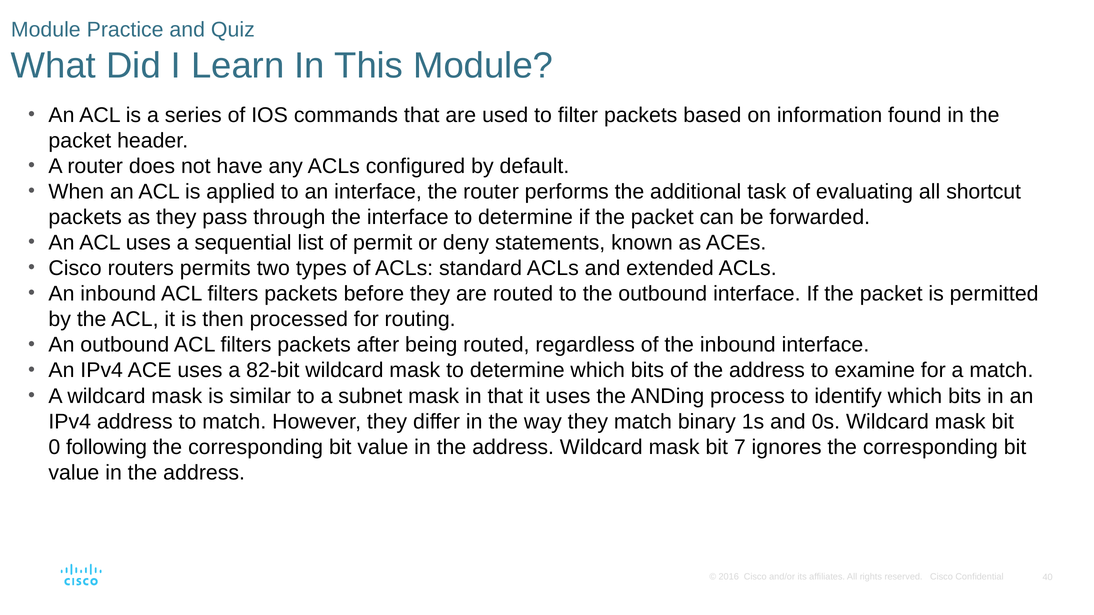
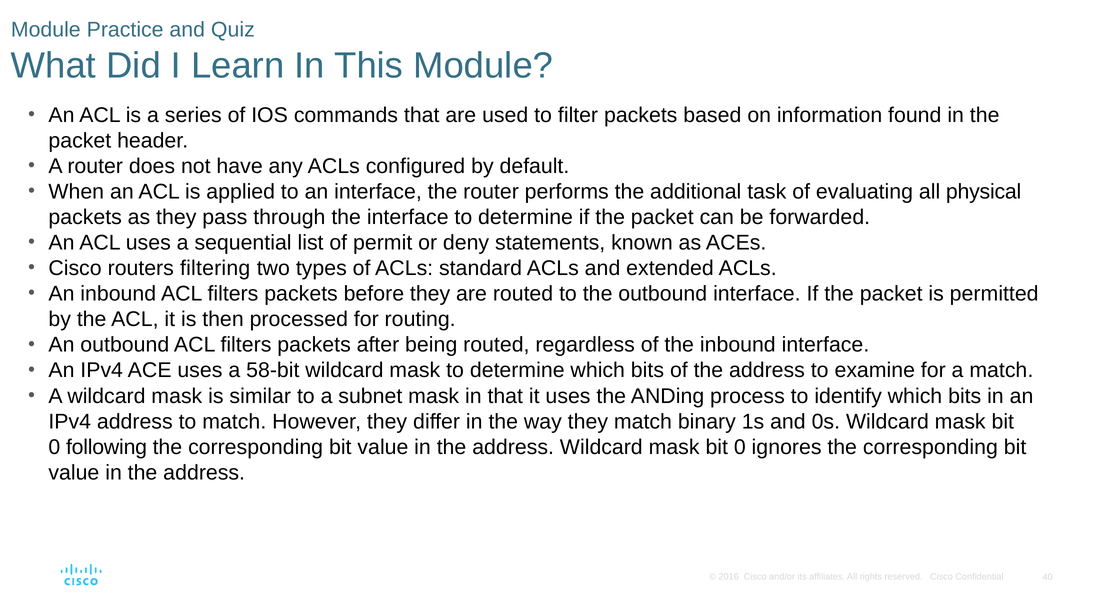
shortcut: shortcut -> physical (984, 192)
permits: permits -> filtering (215, 269)
82-bit: 82-bit -> 58-bit (273, 371)
7: 7 -> 0 (740, 447)
